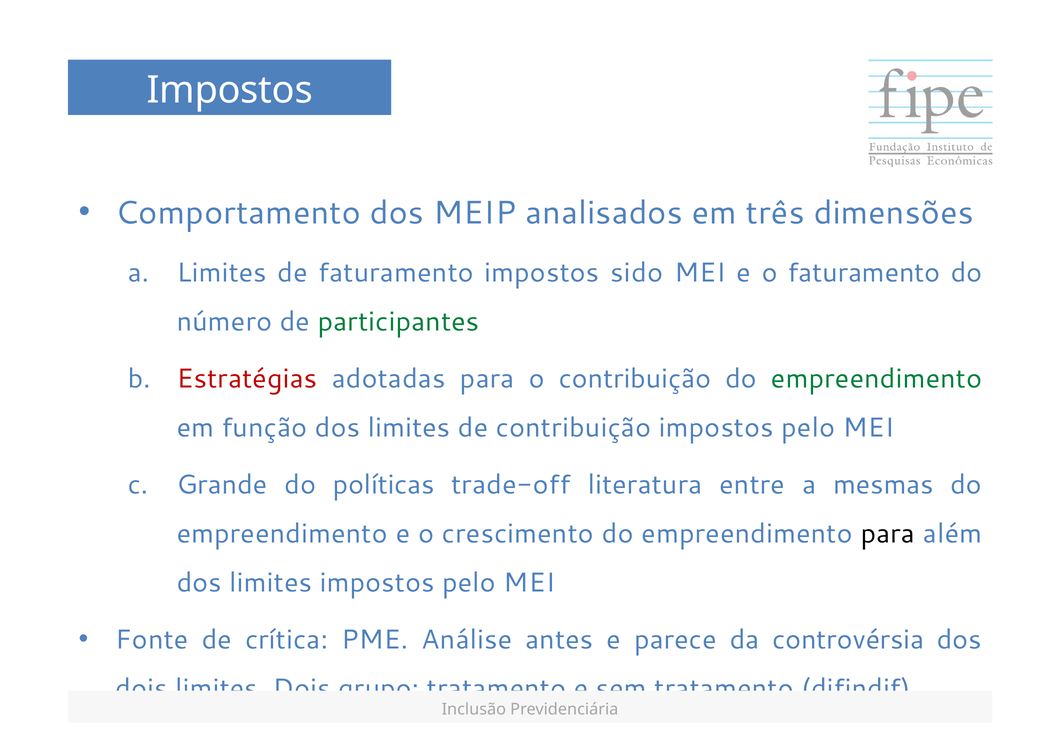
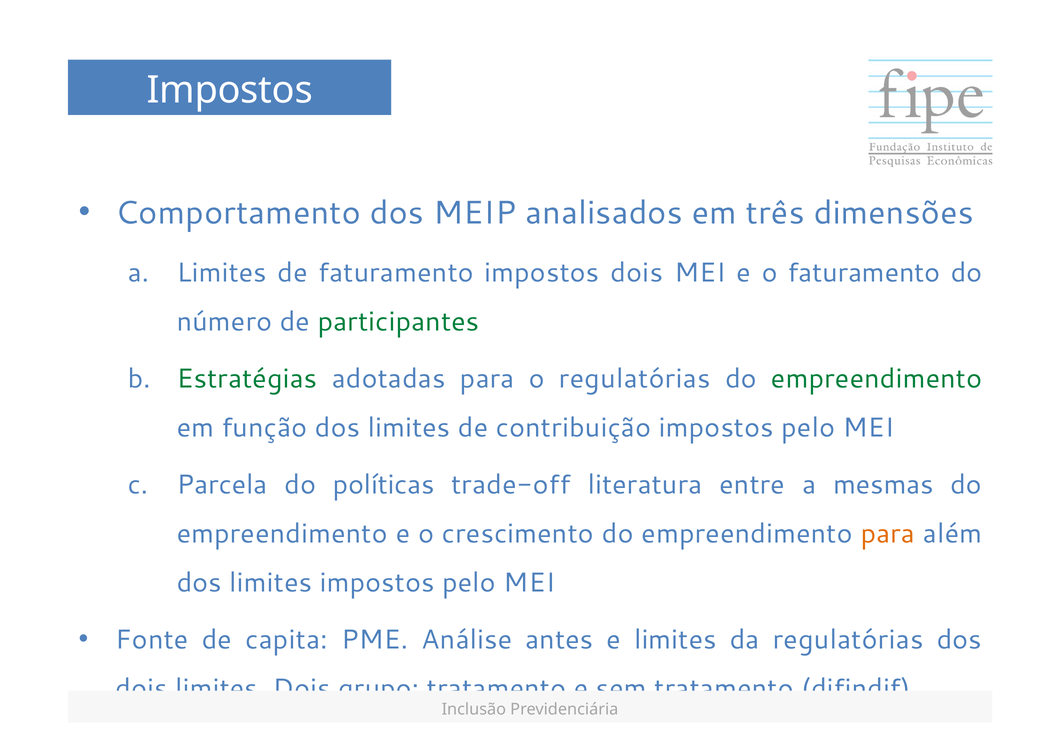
impostos sido: sido -> dois (637, 273)
Estratégias colour: red -> green (247, 379)
o contribuição: contribuição -> regulatórias (635, 379)
Grande: Grande -> Parcela (222, 485)
para colour: black -> orange (888, 534)
crítica: crítica -> capita (287, 640)
e parece: parece -> limites (675, 640)
da controvérsia: controvérsia -> regulatórias (848, 640)
